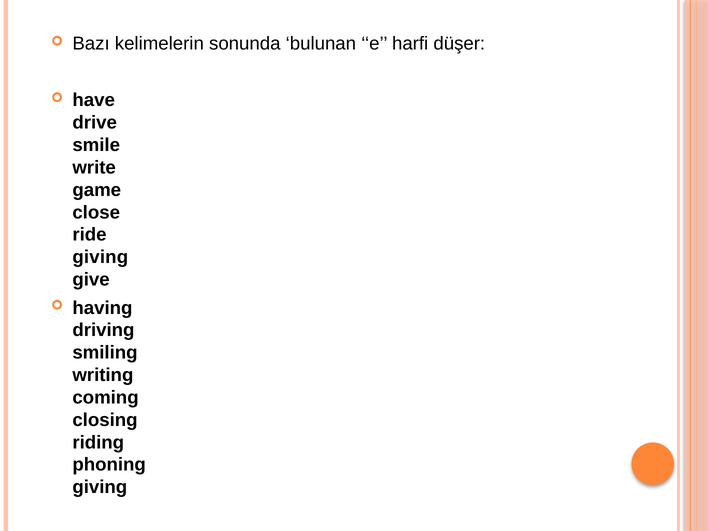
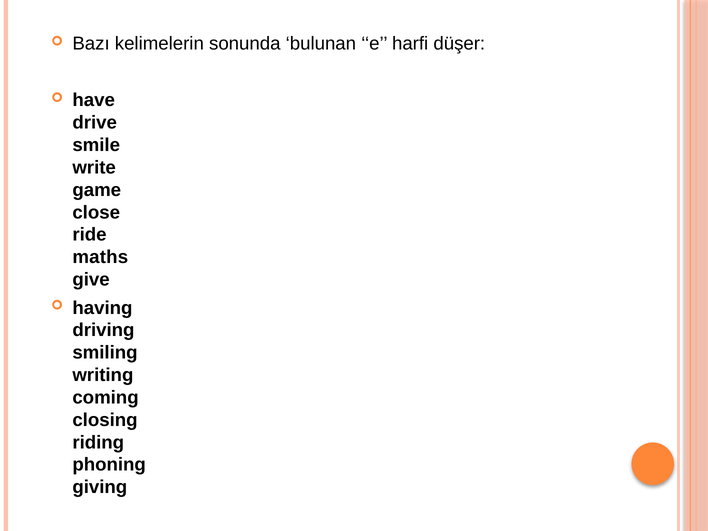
giving: giving -> maths (100, 257)
